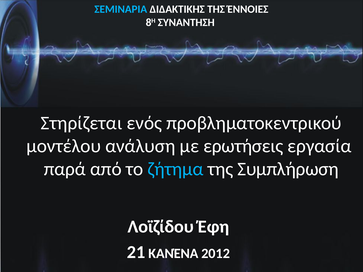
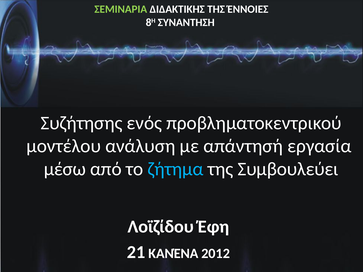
ΣΕΜΙΝΑΡΙΑ colour: light blue -> light green (121, 9)
Στηρίζεται: Στηρίζεται -> Συζήτησης (82, 123)
ερωτήσεις: ερωτήσεις -> απάντησή (243, 146)
παρά: παρά -> μέσω (65, 169)
Συμπλήρωση: Συμπλήρωση -> Συμβουλεύει (288, 169)
